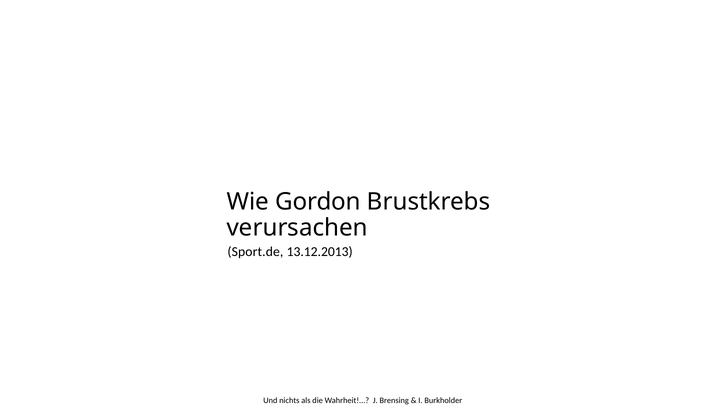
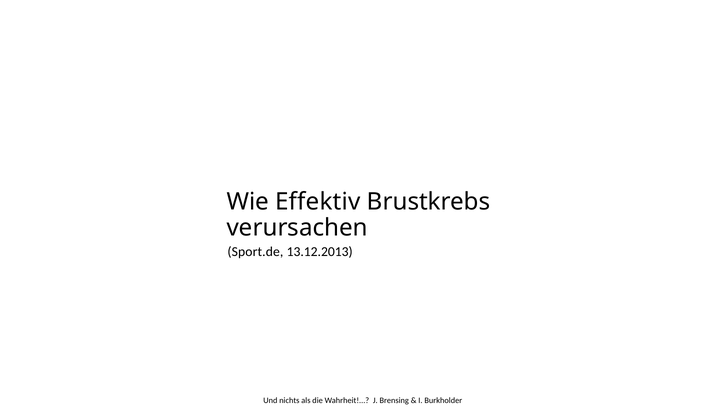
Gordon: Gordon -> Effektiv (318, 202)
